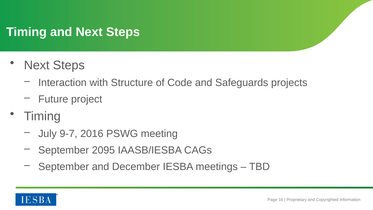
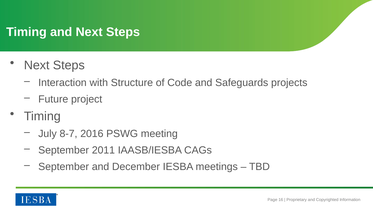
9-7: 9-7 -> 8-7 (68, 134)
2095: 2095 -> 2011 (103, 150)
